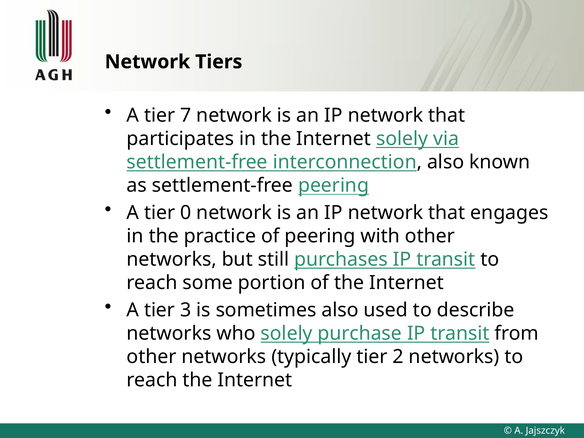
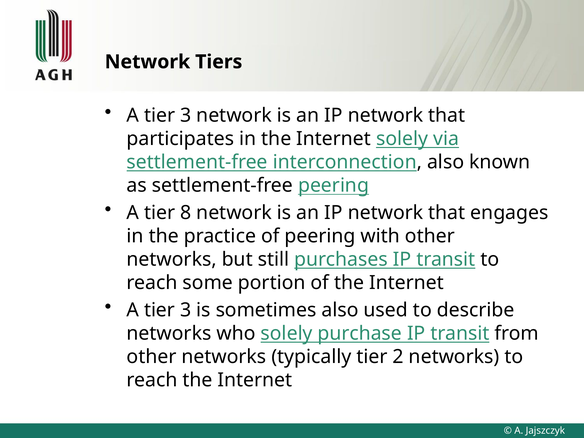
7: 7 -> 3 (186, 115)
0: 0 -> 8 (186, 213)
